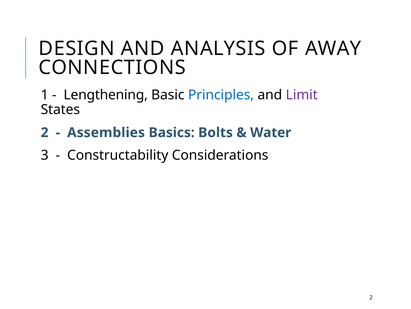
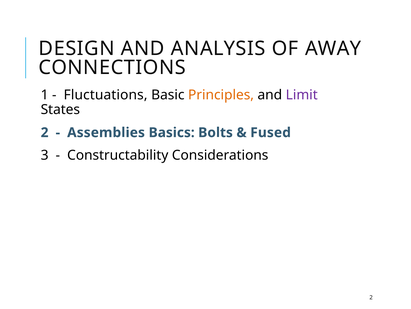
Lengthening: Lengthening -> Fluctuations (106, 95)
Principles colour: blue -> orange (221, 95)
Water: Water -> Fused (271, 132)
